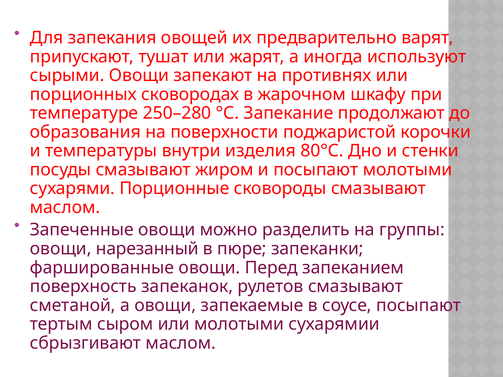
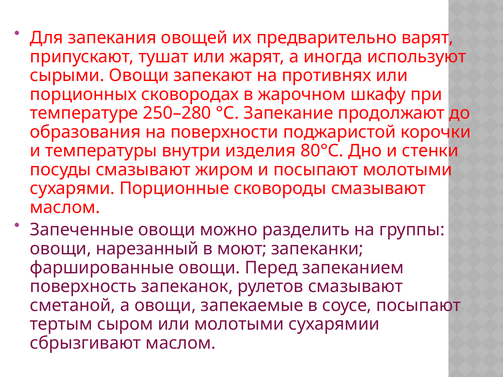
пюре: пюре -> моют (242, 249)
